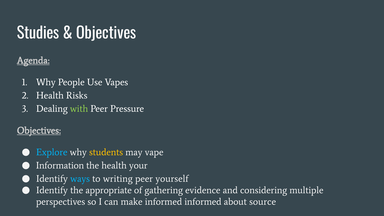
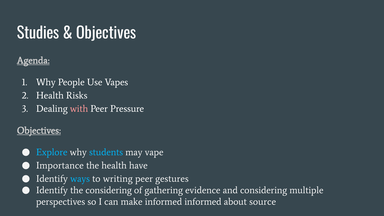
with colour: light green -> pink (79, 109)
students colour: yellow -> light blue (106, 152)
Information: Information -> Importance (60, 165)
your: your -> have (138, 165)
yourself: yourself -> gestures (172, 179)
the appropriate: appropriate -> considering (109, 190)
